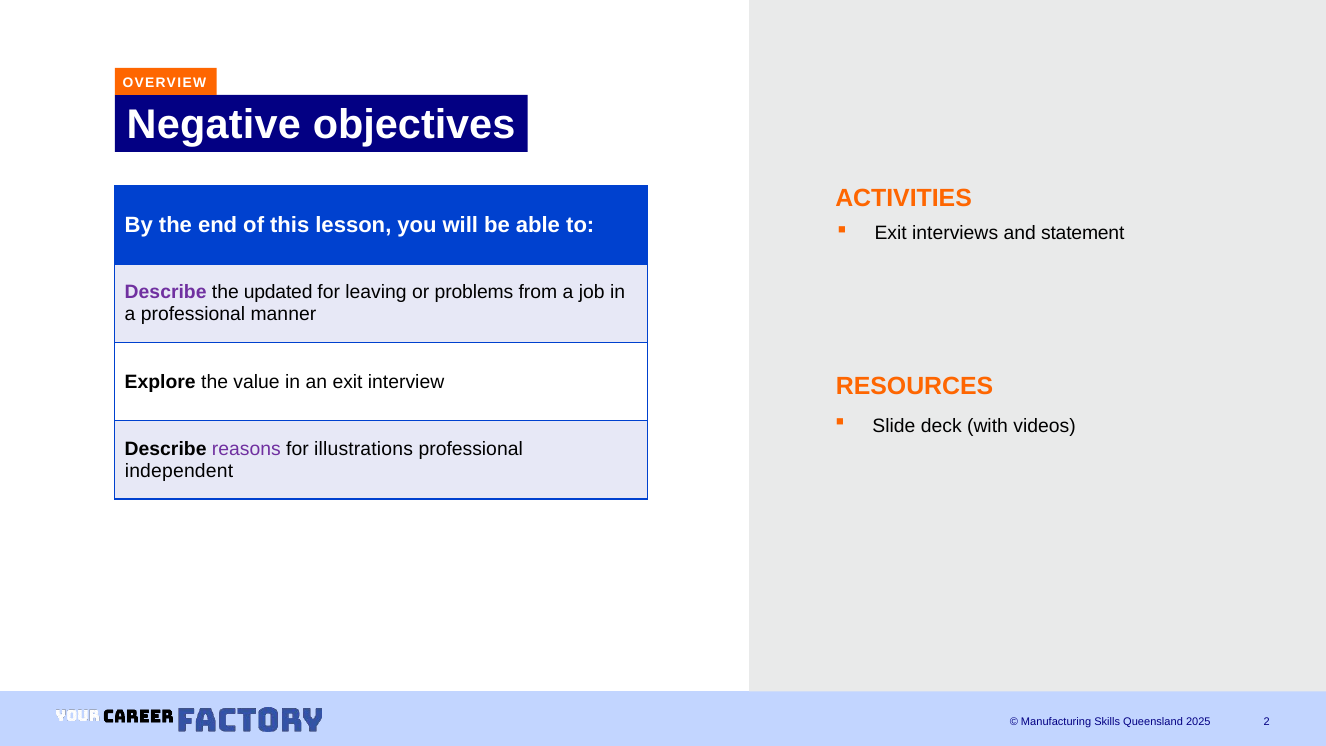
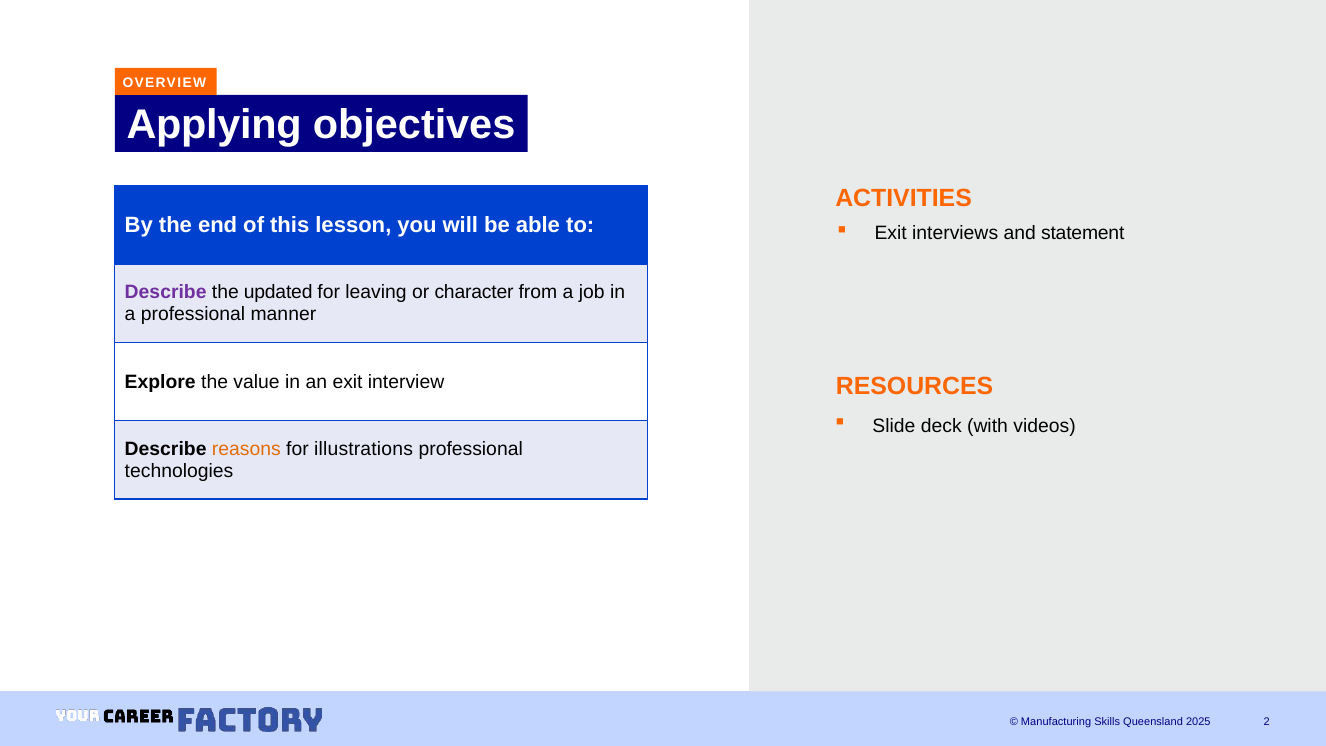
Negative: Negative -> Applying (214, 125)
problems: problems -> character (474, 293)
reasons colour: purple -> orange (246, 449)
independent: independent -> technologies (179, 471)
